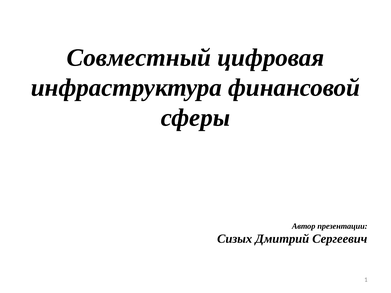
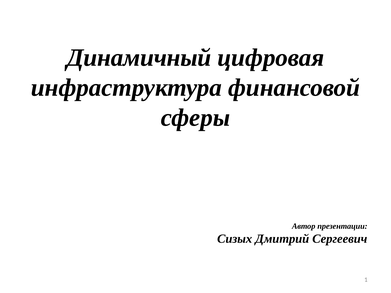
Совместный: Совместный -> Динамичный (139, 58)
